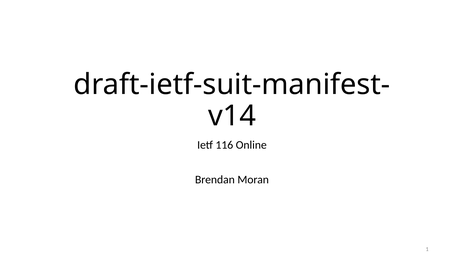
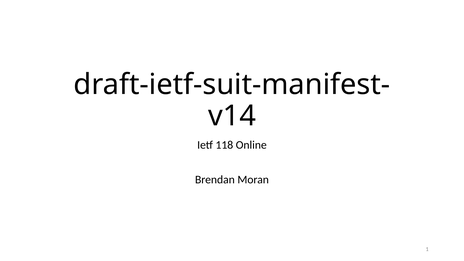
116: 116 -> 118 (224, 145)
